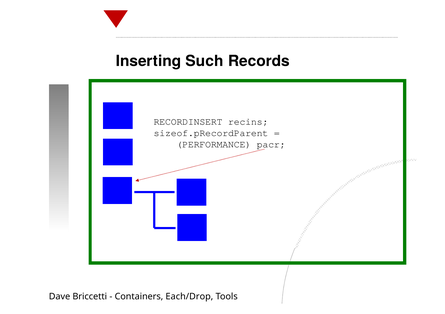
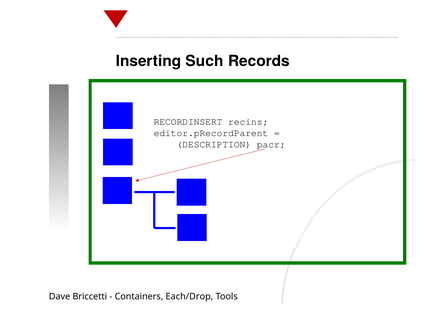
sizeof.pRecordParent: sizeof.pRecordParent -> editor.pRecordParent (211, 133)
PERFORMANCE: PERFORMANCE -> DESCRIPTION (214, 145)
